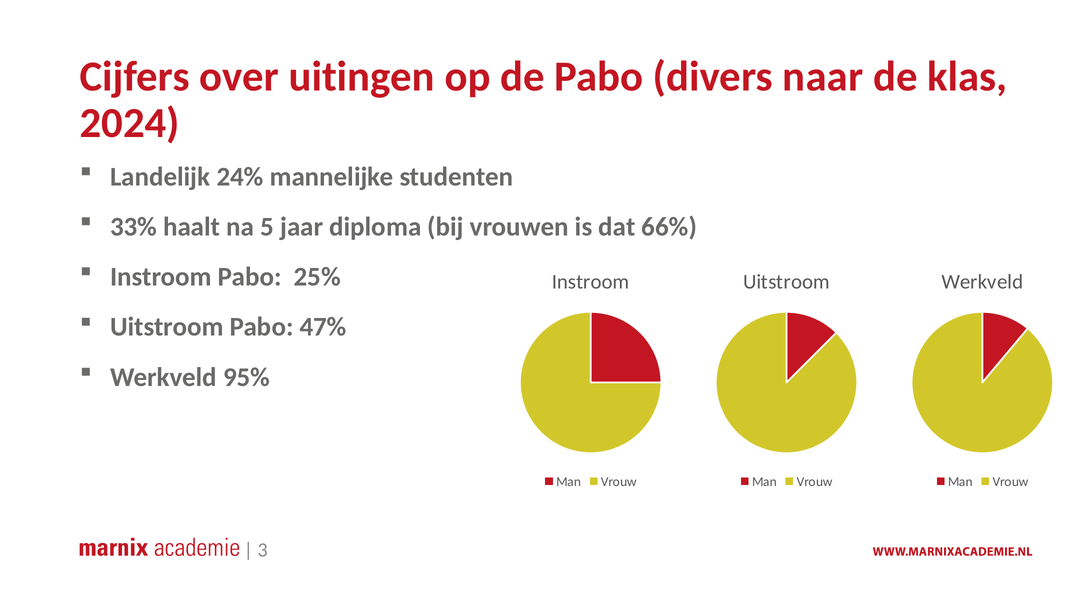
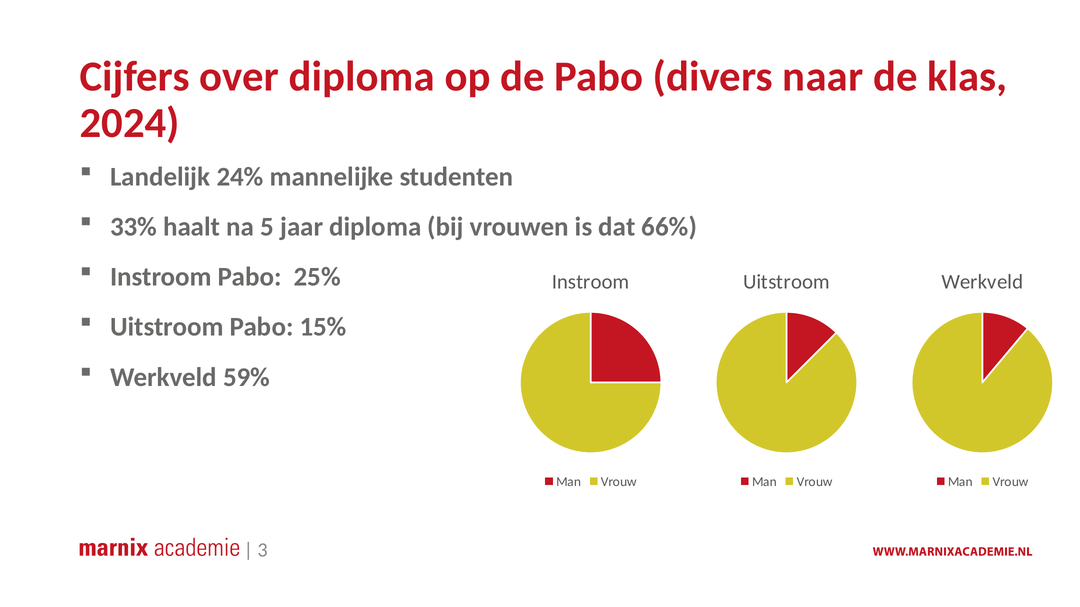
over uitingen: uitingen -> diploma (362, 77)
47%: 47% -> 15% (323, 327)
95%: 95% -> 59% (247, 377)
